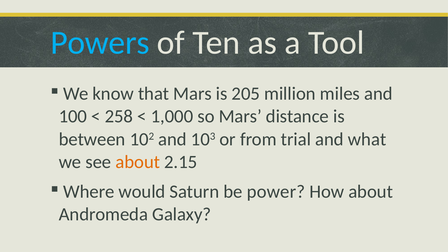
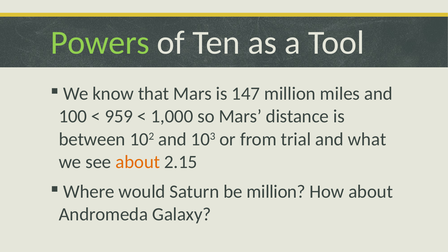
Powers colour: light blue -> light green (100, 43)
205: 205 -> 147 (246, 94)
258: 258 -> 959 (119, 117)
be power: power -> million (276, 192)
